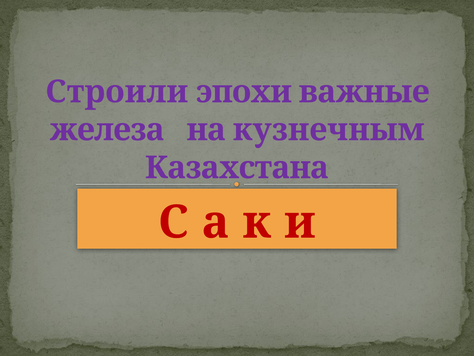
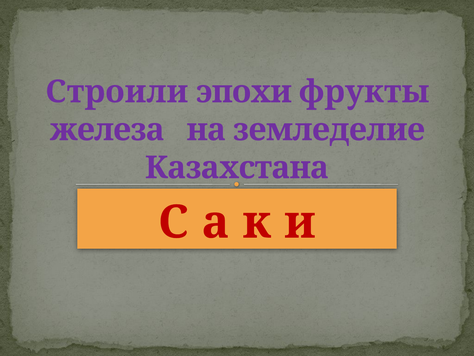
важные: важные -> фрукты (364, 92)
кузнечным: кузнечным -> земледелие (329, 130)
